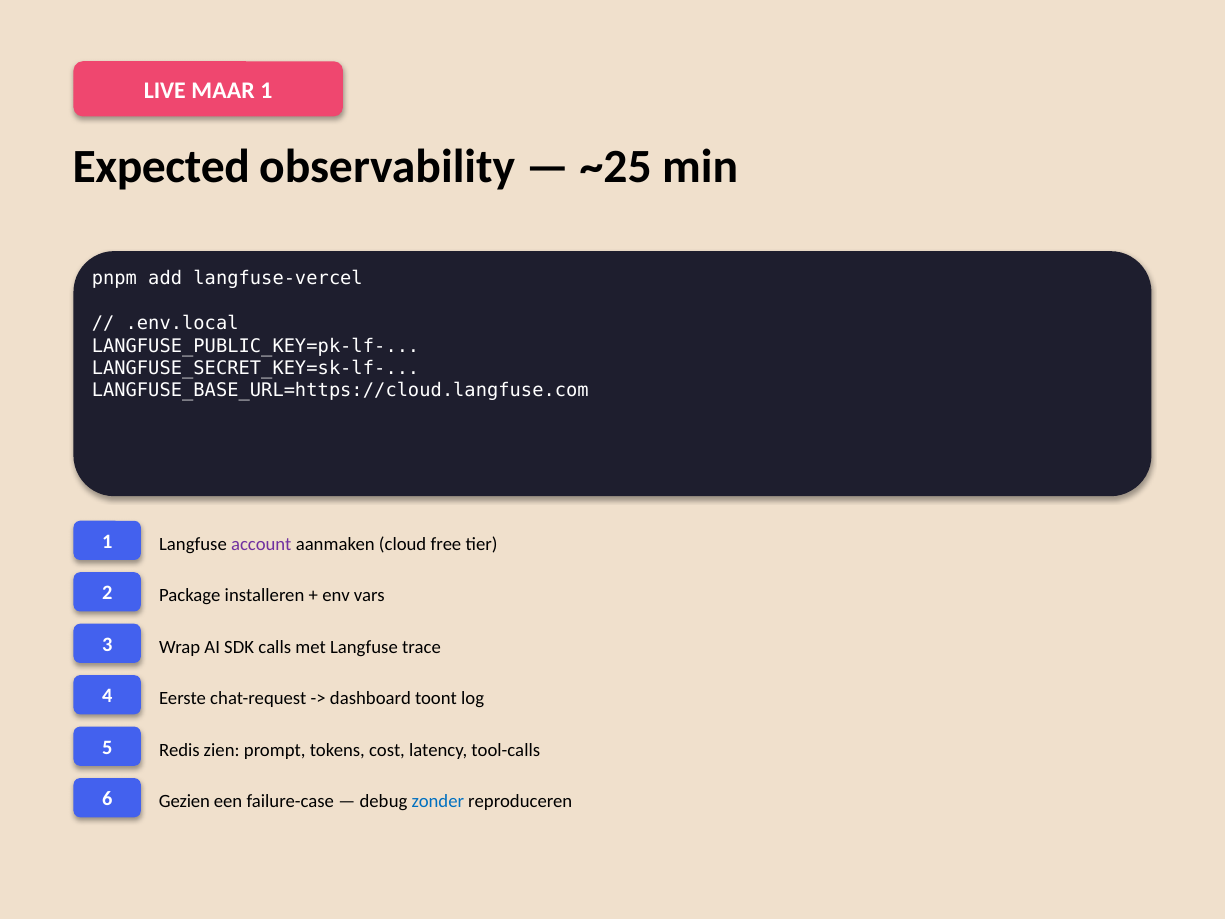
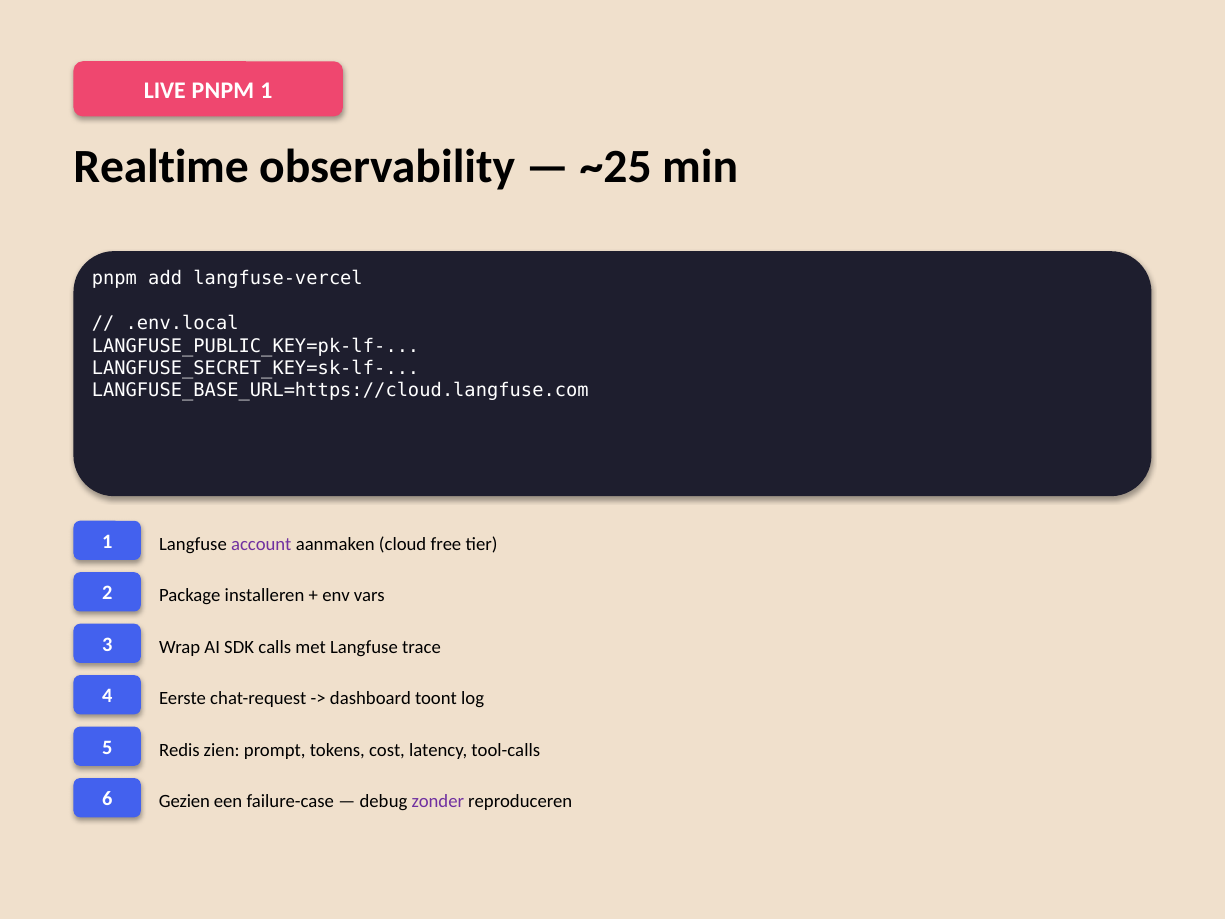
LIVE MAAR: MAAR -> PNPM (223, 90)
Expected: Expected -> Realtime (161, 167)
zonder colour: blue -> purple (438, 801)
